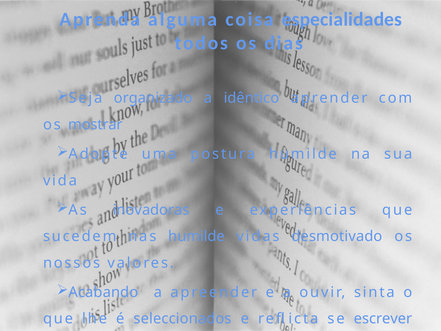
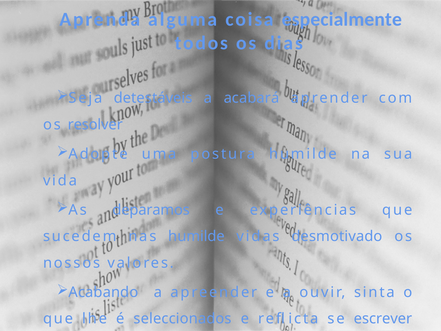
especialidades: especialidades -> especialmente (342, 19)
organizado: organizado -> detestáveis (153, 98)
idêntico: idêntico -> acabará (251, 98)
mostrar: mostrar -> resolver (95, 125)
inovadoras: inovadoras -> deparamos (151, 210)
